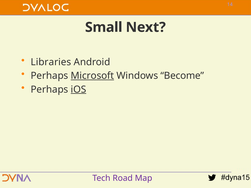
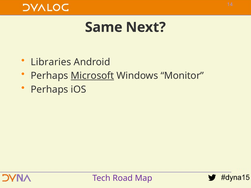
Small: Small -> Same (104, 27)
Become: Become -> Monitor (182, 76)
iOS underline: present -> none (79, 90)
